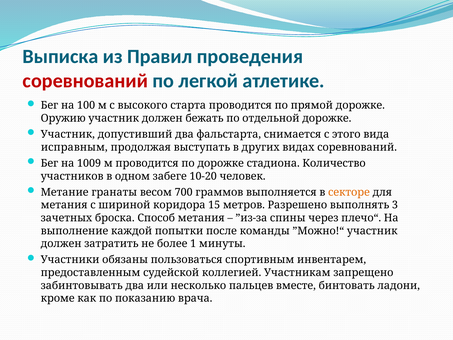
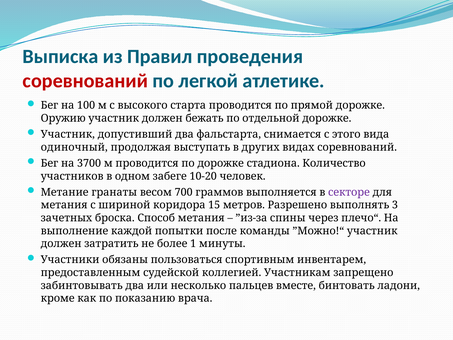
исправным: исправным -> одиночный (74, 147)
1009: 1009 -> 3700 (89, 163)
секторе colour: orange -> purple (349, 192)
